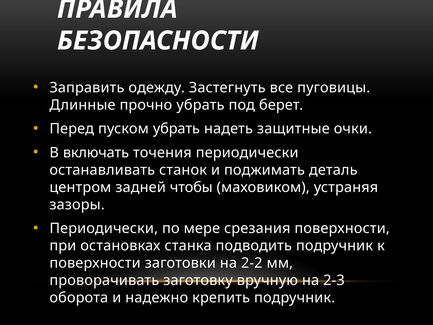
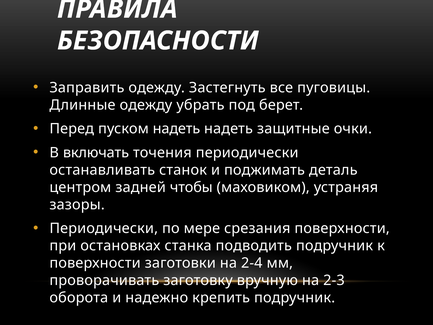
Длинные прочно: прочно -> одежду (146, 105)
пуском убрать: убрать -> надеть (176, 129)
2-2: 2-2 -> 2-4 (252, 263)
